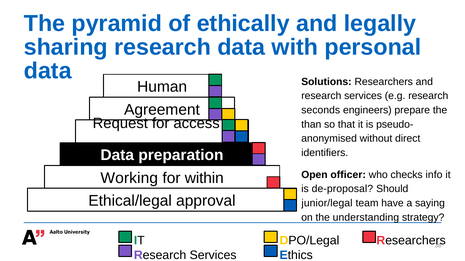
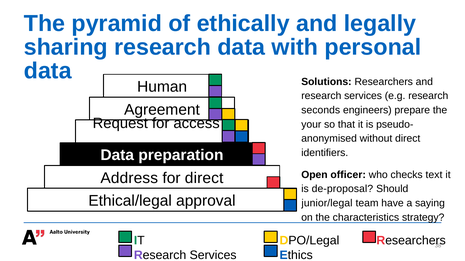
than: than -> your (311, 125)
info: info -> text (434, 175)
Working: Working -> Address (129, 178)
for within: within -> direct (204, 178)
understanding: understanding -> characteristics (366, 218)
